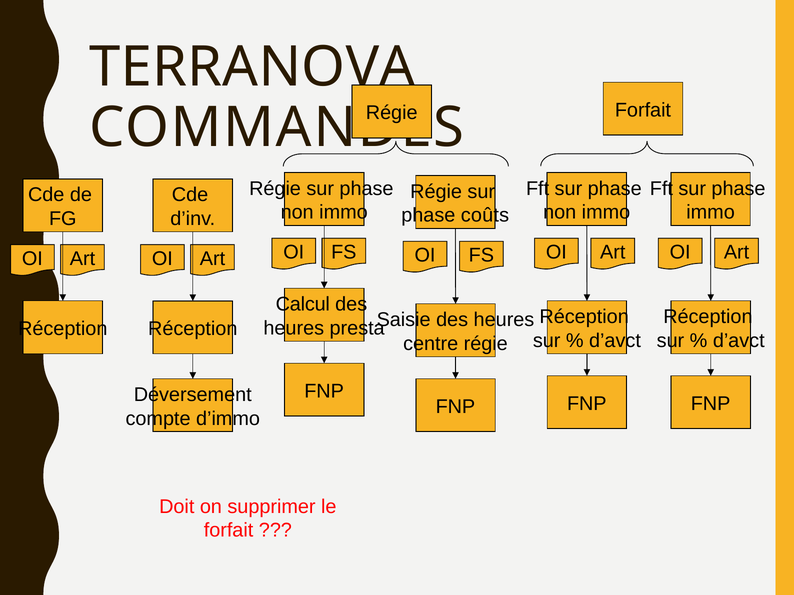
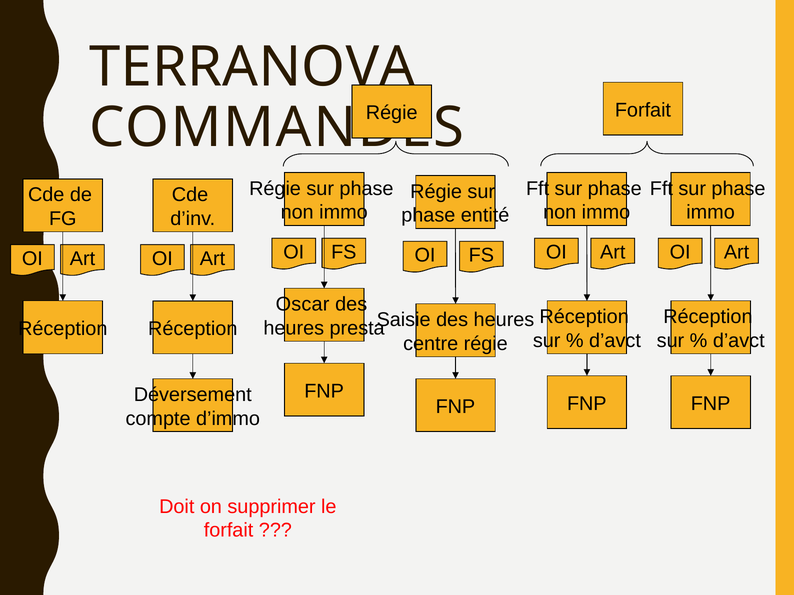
coûts: coûts -> entité (485, 215)
Calcul: Calcul -> Oscar (303, 304)
